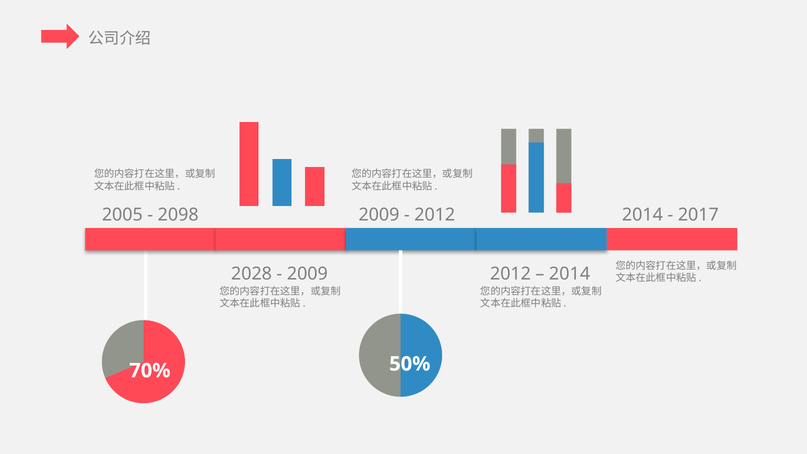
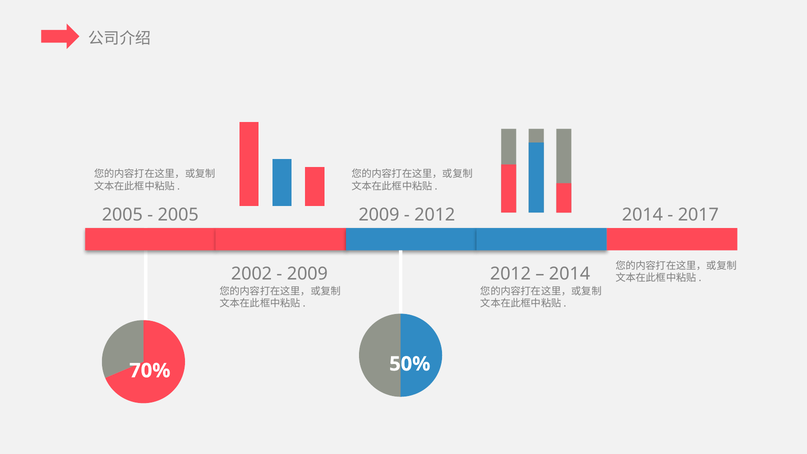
2098: 2098 -> 2005 (178, 215)
2028: 2028 -> 2002 (252, 274)
